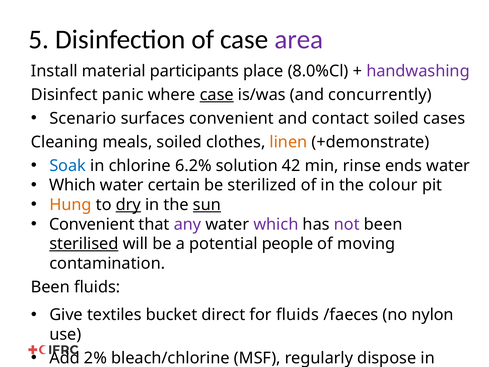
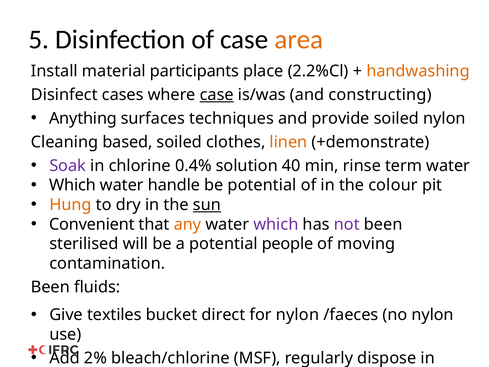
area colour: purple -> orange (299, 39)
8.0%Cl: 8.0%Cl -> 2.2%Cl (318, 71)
handwashing colour: purple -> orange (418, 71)
panic: panic -> cases (123, 95)
concurrently: concurrently -> constructing (380, 95)
Scenario: Scenario -> Anything (83, 118)
surfaces convenient: convenient -> techniques (231, 118)
contact: contact -> provide (341, 118)
soiled cases: cases -> nylon (444, 118)
meals: meals -> based (127, 142)
Soak colour: blue -> purple (68, 166)
6.2%: 6.2% -> 0.4% (193, 166)
42: 42 -> 40 (291, 166)
ends: ends -> term (404, 166)
certain: certain -> handle (174, 185)
be sterilized: sterilized -> potential (262, 185)
dry underline: present -> none (128, 205)
any colour: purple -> orange (187, 224)
sterilised underline: present -> none (84, 244)
for fluids: fluids -> nylon (297, 315)
